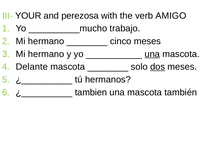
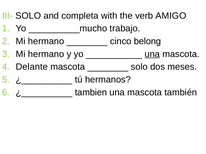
III- YOUR: YOUR -> SOLO (28, 16)
perezosa: perezosa -> completa (80, 16)
cinco meses: meses -> belong (147, 41)
dos underline: present -> none (158, 67)
